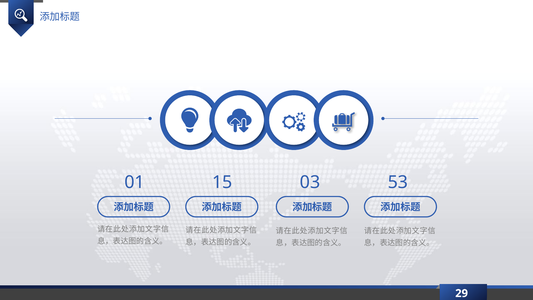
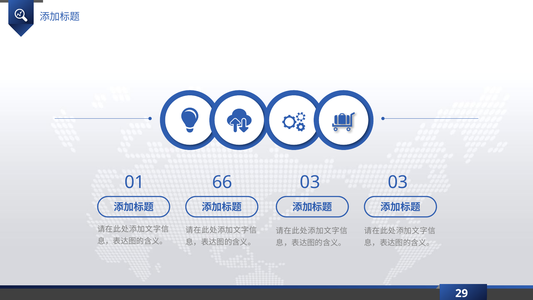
15: 15 -> 66 (222, 182)
03 53: 53 -> 03 (398, 182)
